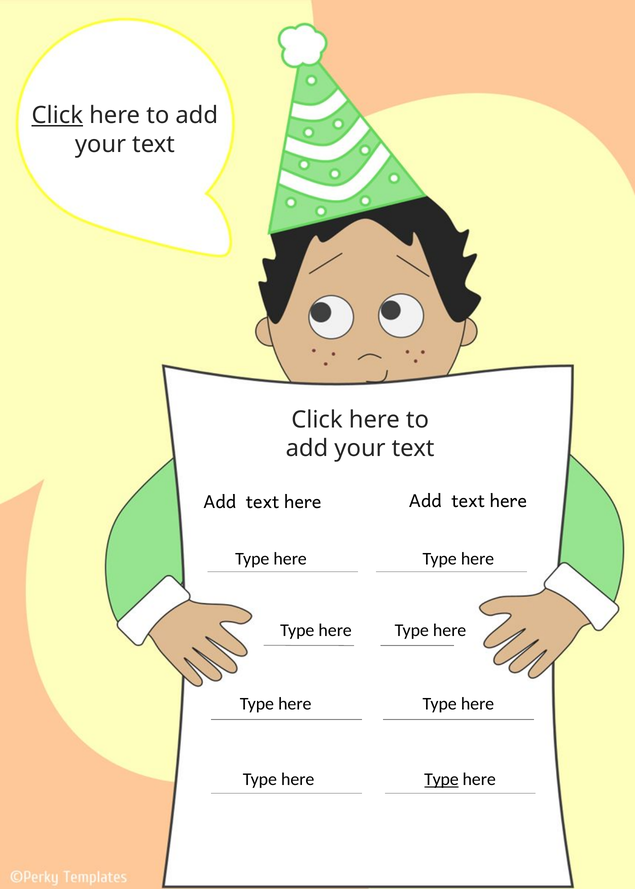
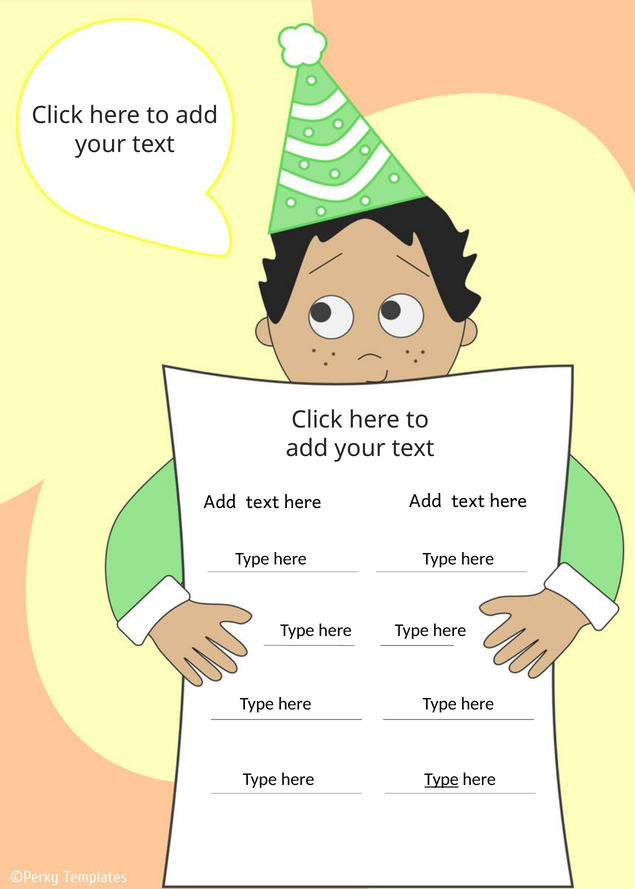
Click underline: present -> none (57, 115)
